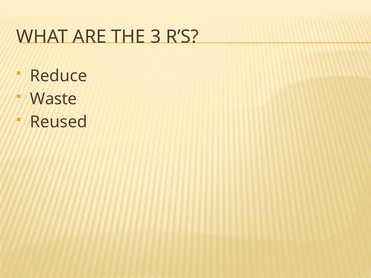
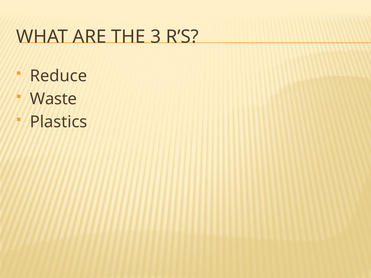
Reused: Reused -> Plastics (59, 122)
